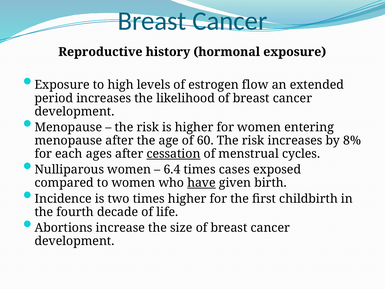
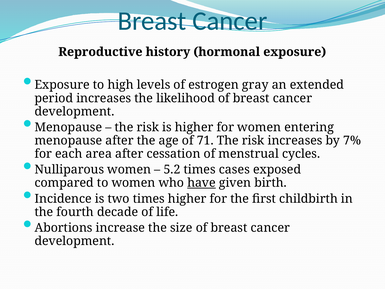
flow: flow -> gray (255, 85)
60: 60 -> 71 (205, 140)
8%: 8% -> 7% (352, 140)
ages: ages -> area (99, 154)
cessation underline: present -> none (173, 154)
6.4: 6.4 -> 5.2 (172, 169)
